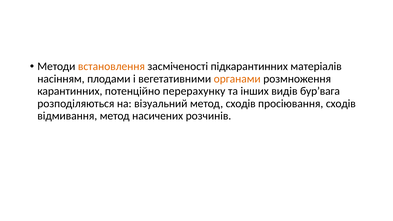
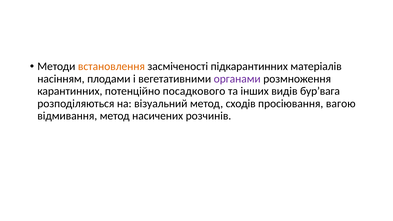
органами colour: orange -> purple (237, 79)
перерахунку: перерахунку -> посадкового (194, 91)
просіювання сходів: сходів -> вагою (341, 104)
